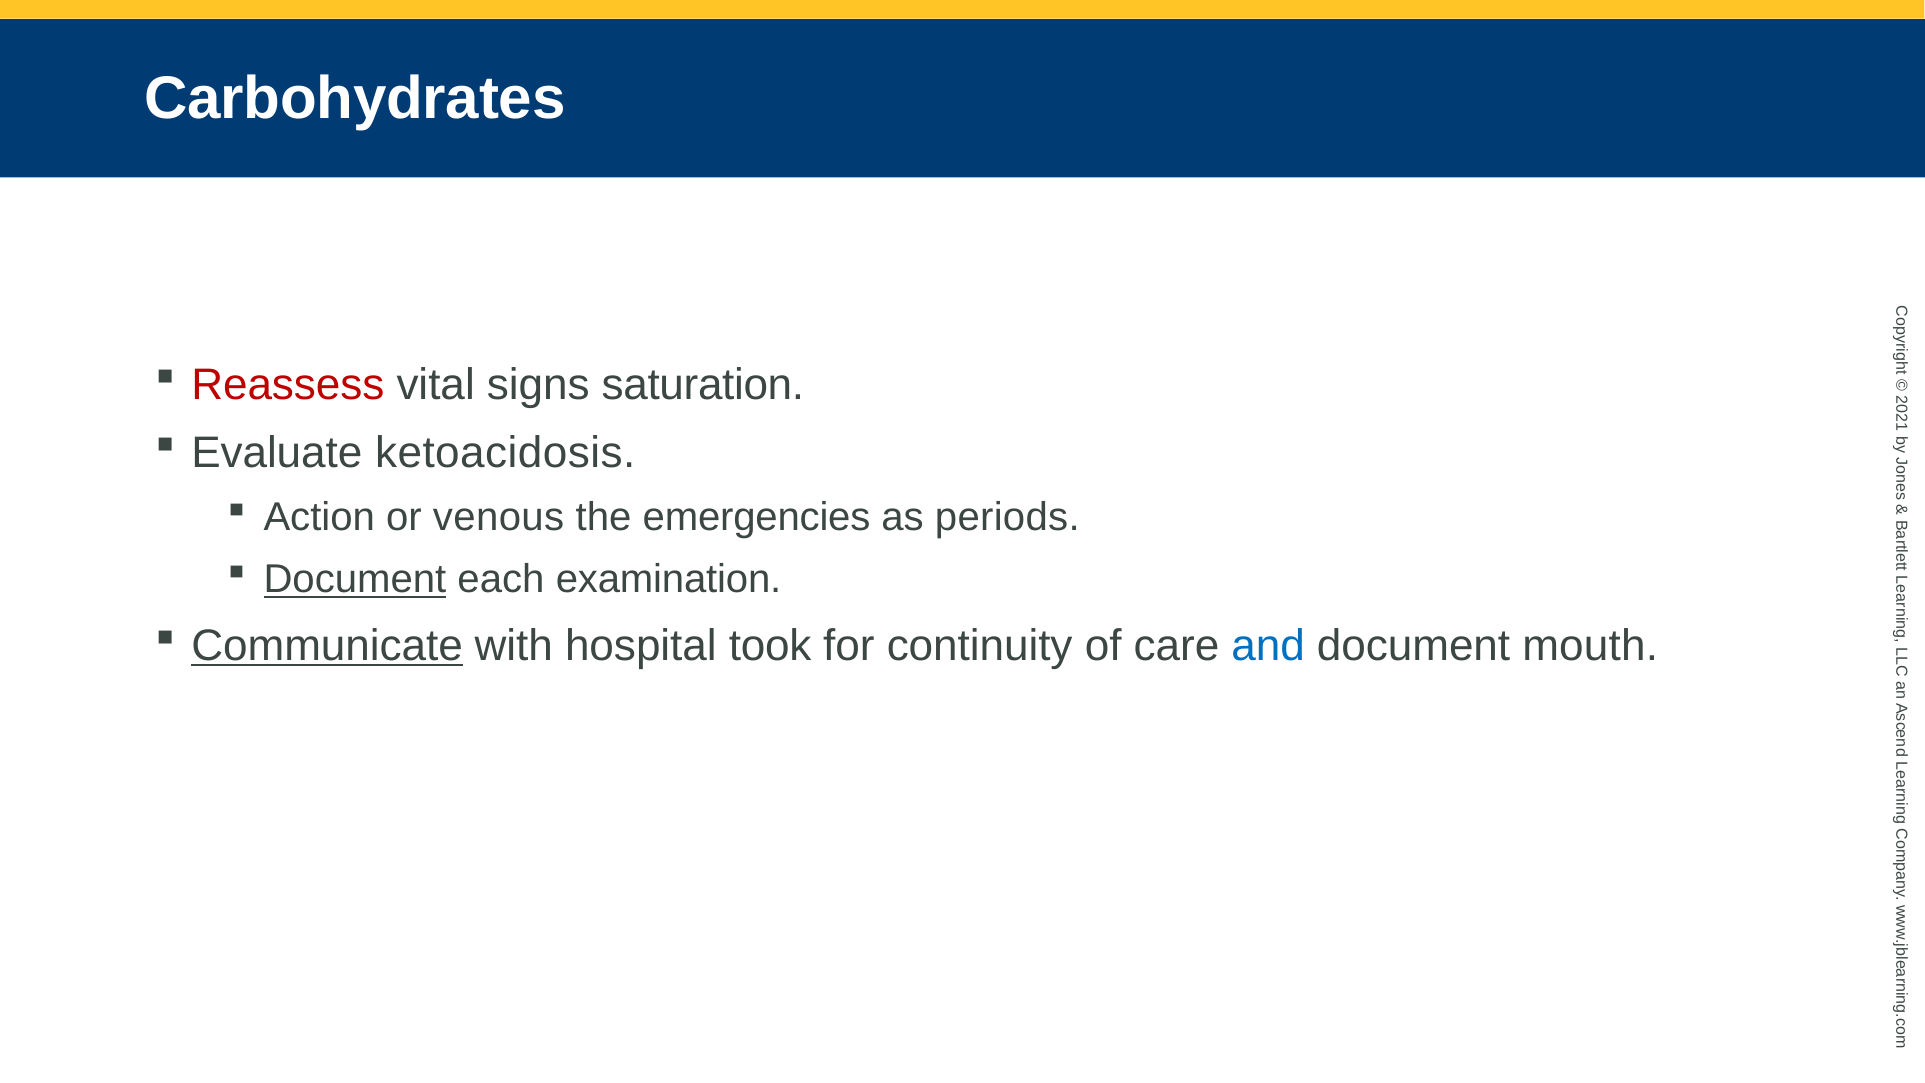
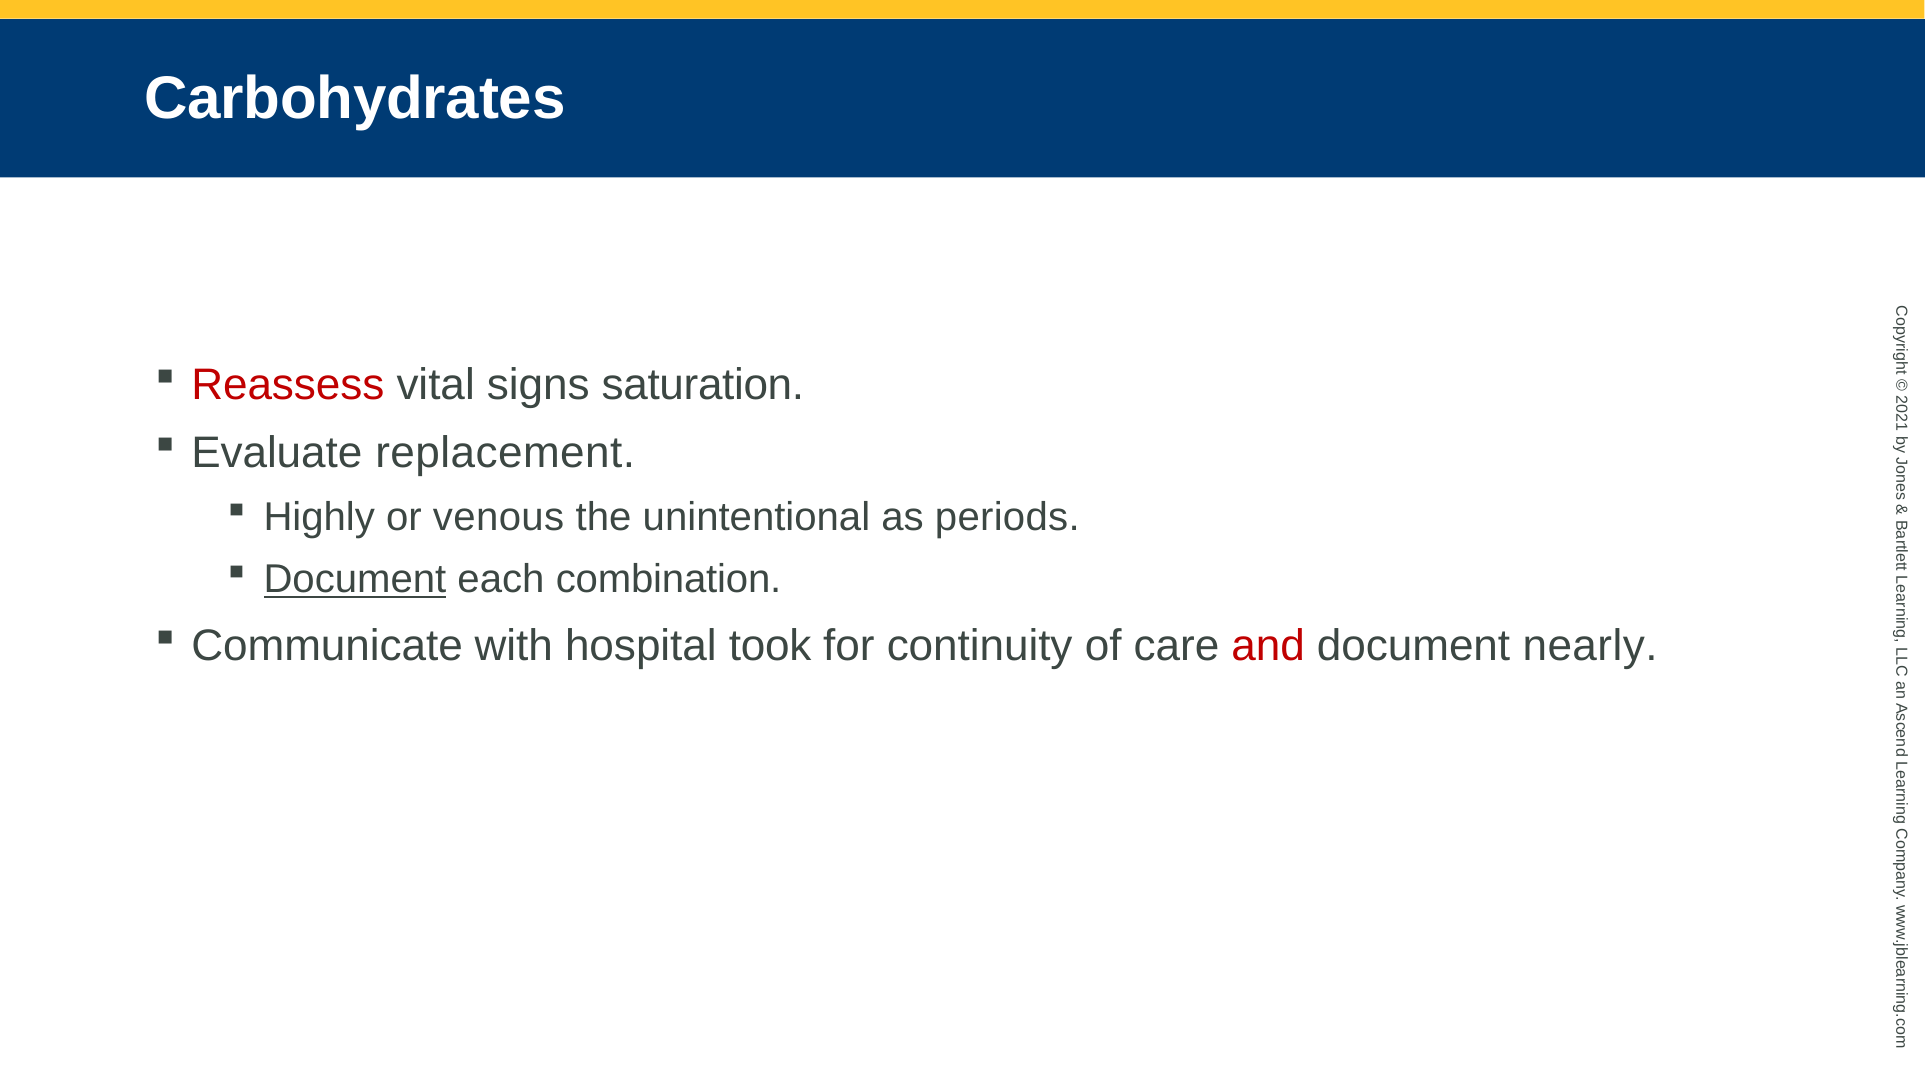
ketoacidosis: ketoacidosis -> replacement (505, 453)
Action: Action -> Highly (319, 517)
emergencies: emergencies -> unintentional (756, 517)
examination: examination -> combination (669, 580)
Communicate underline: present -> none (327, 646)
and colour: blue -> red (1268, 646)
mouth: mouth -> nearly (1590, 646)
